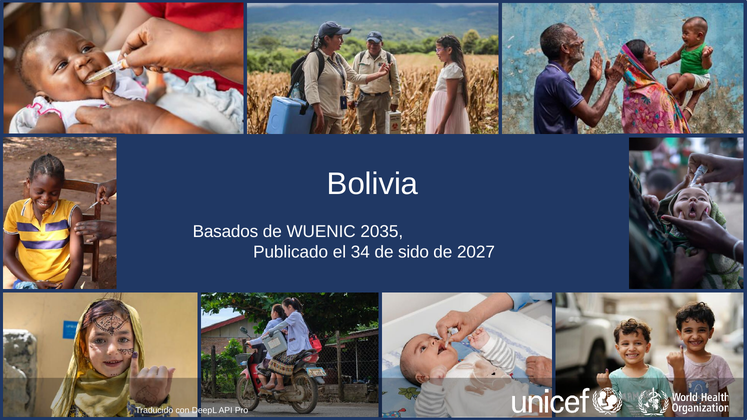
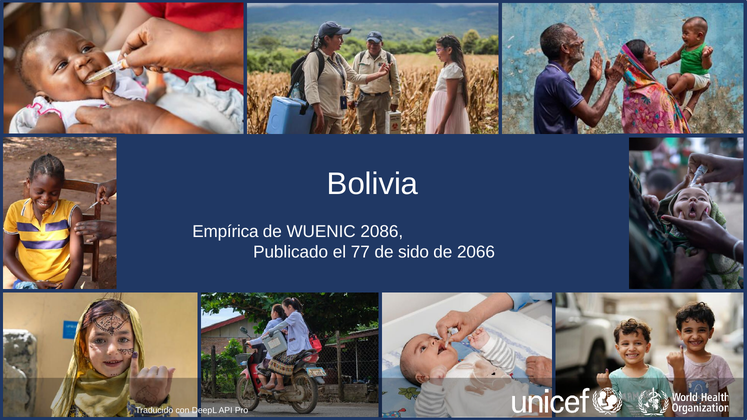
Basados: Basados -> Empírica (225, 232)
2035: 2035 -> 2086 (382, 232)
34: 34 -> 77 (360, 252)
2027: 2027 -> 2066 (476, 252)
